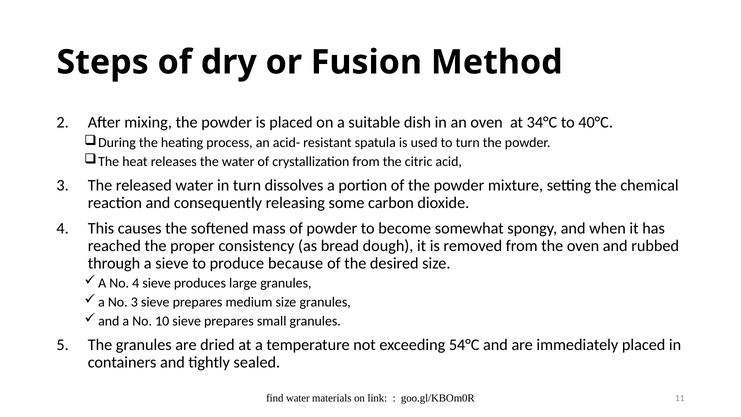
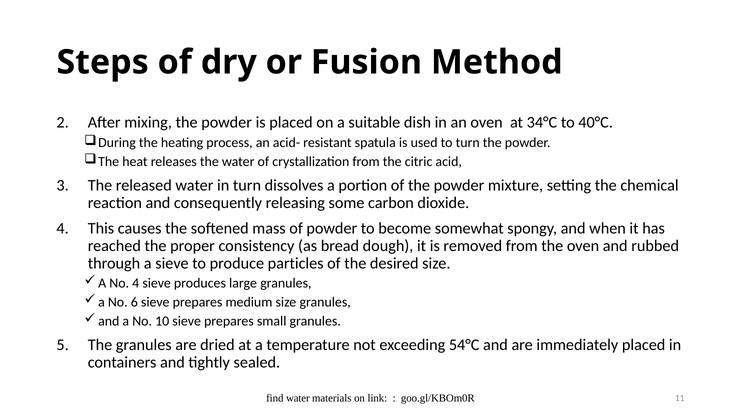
because: because -> particles (296, 263)
No 3: 3 -> 6 (134, 302)
